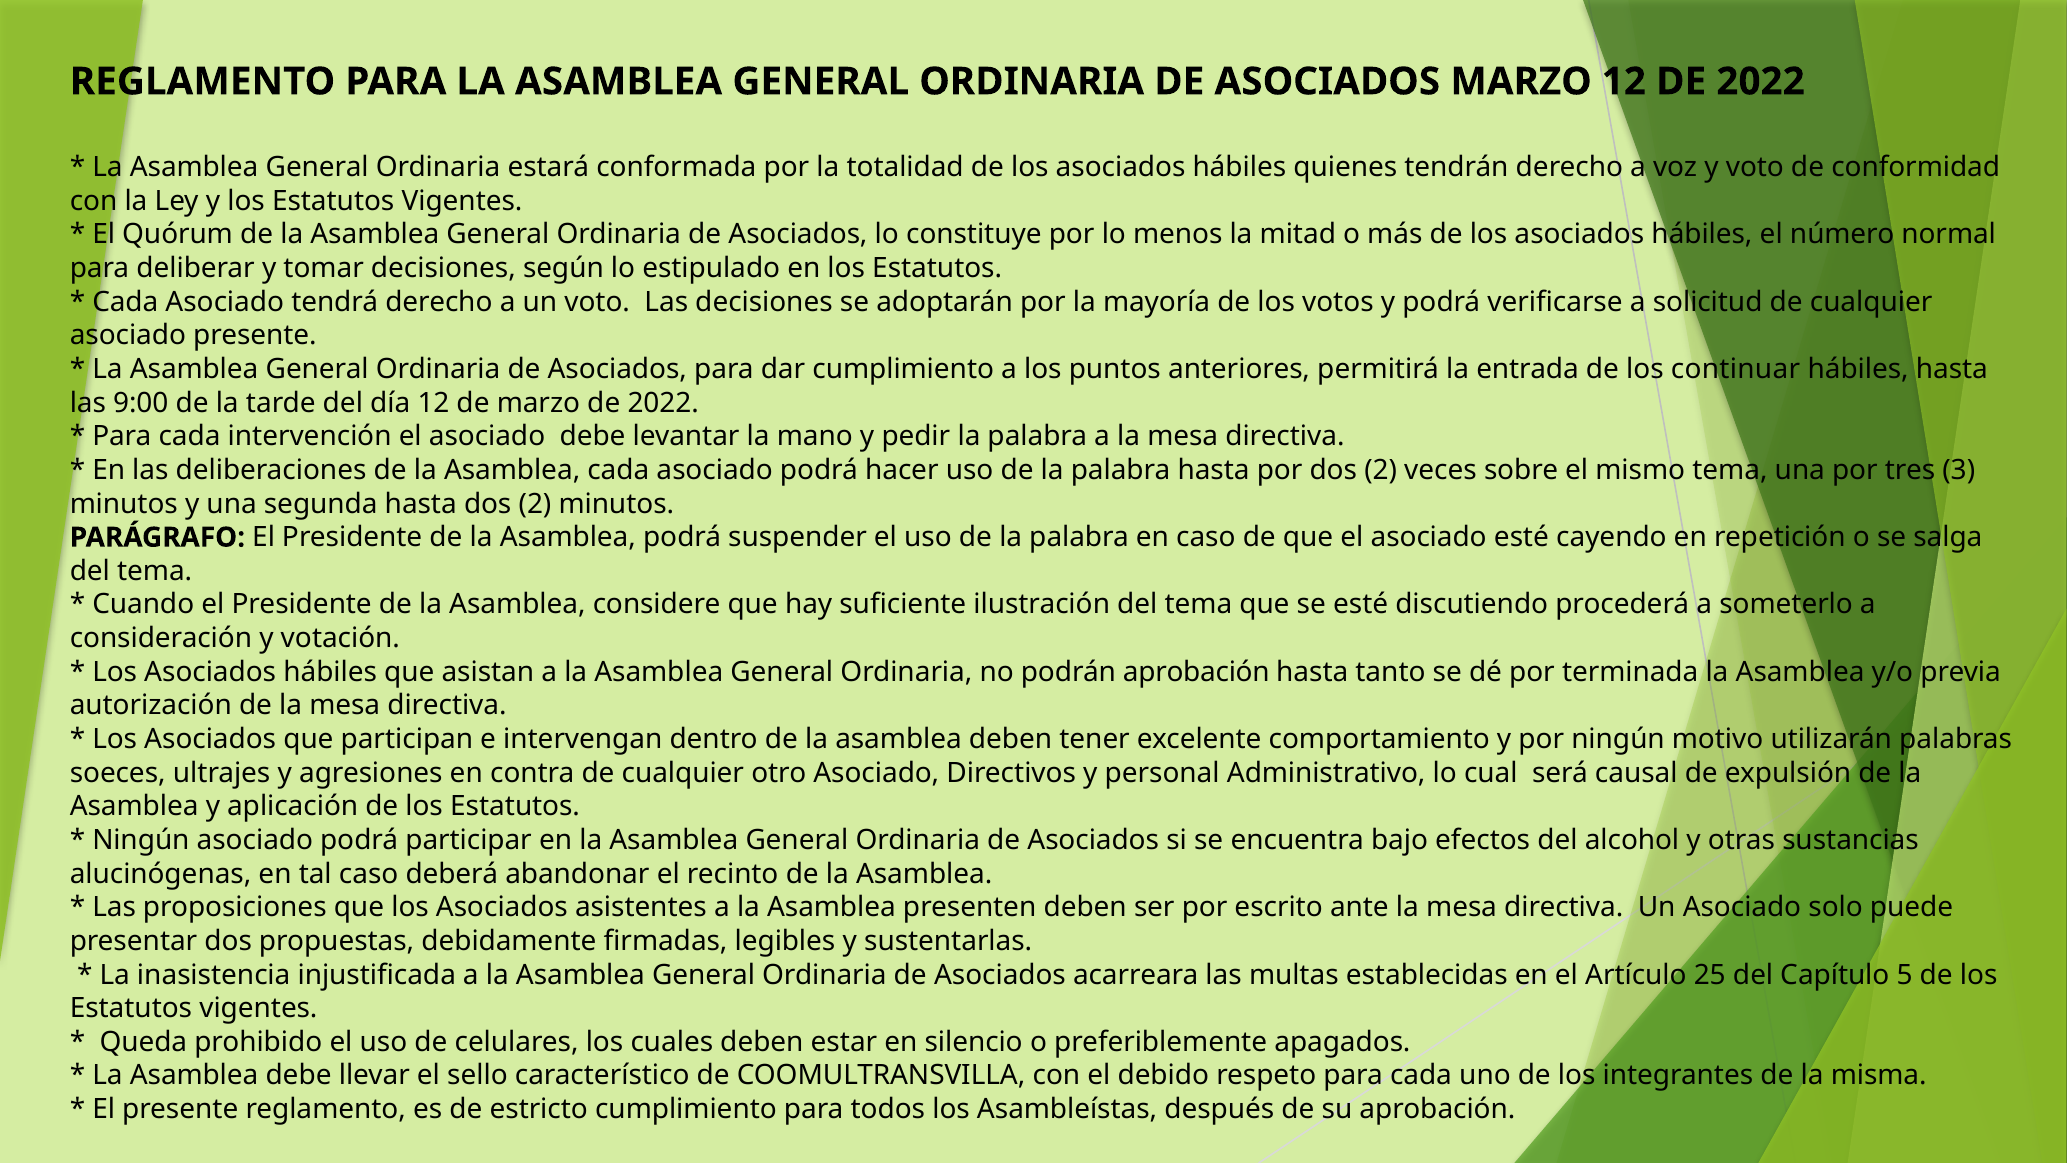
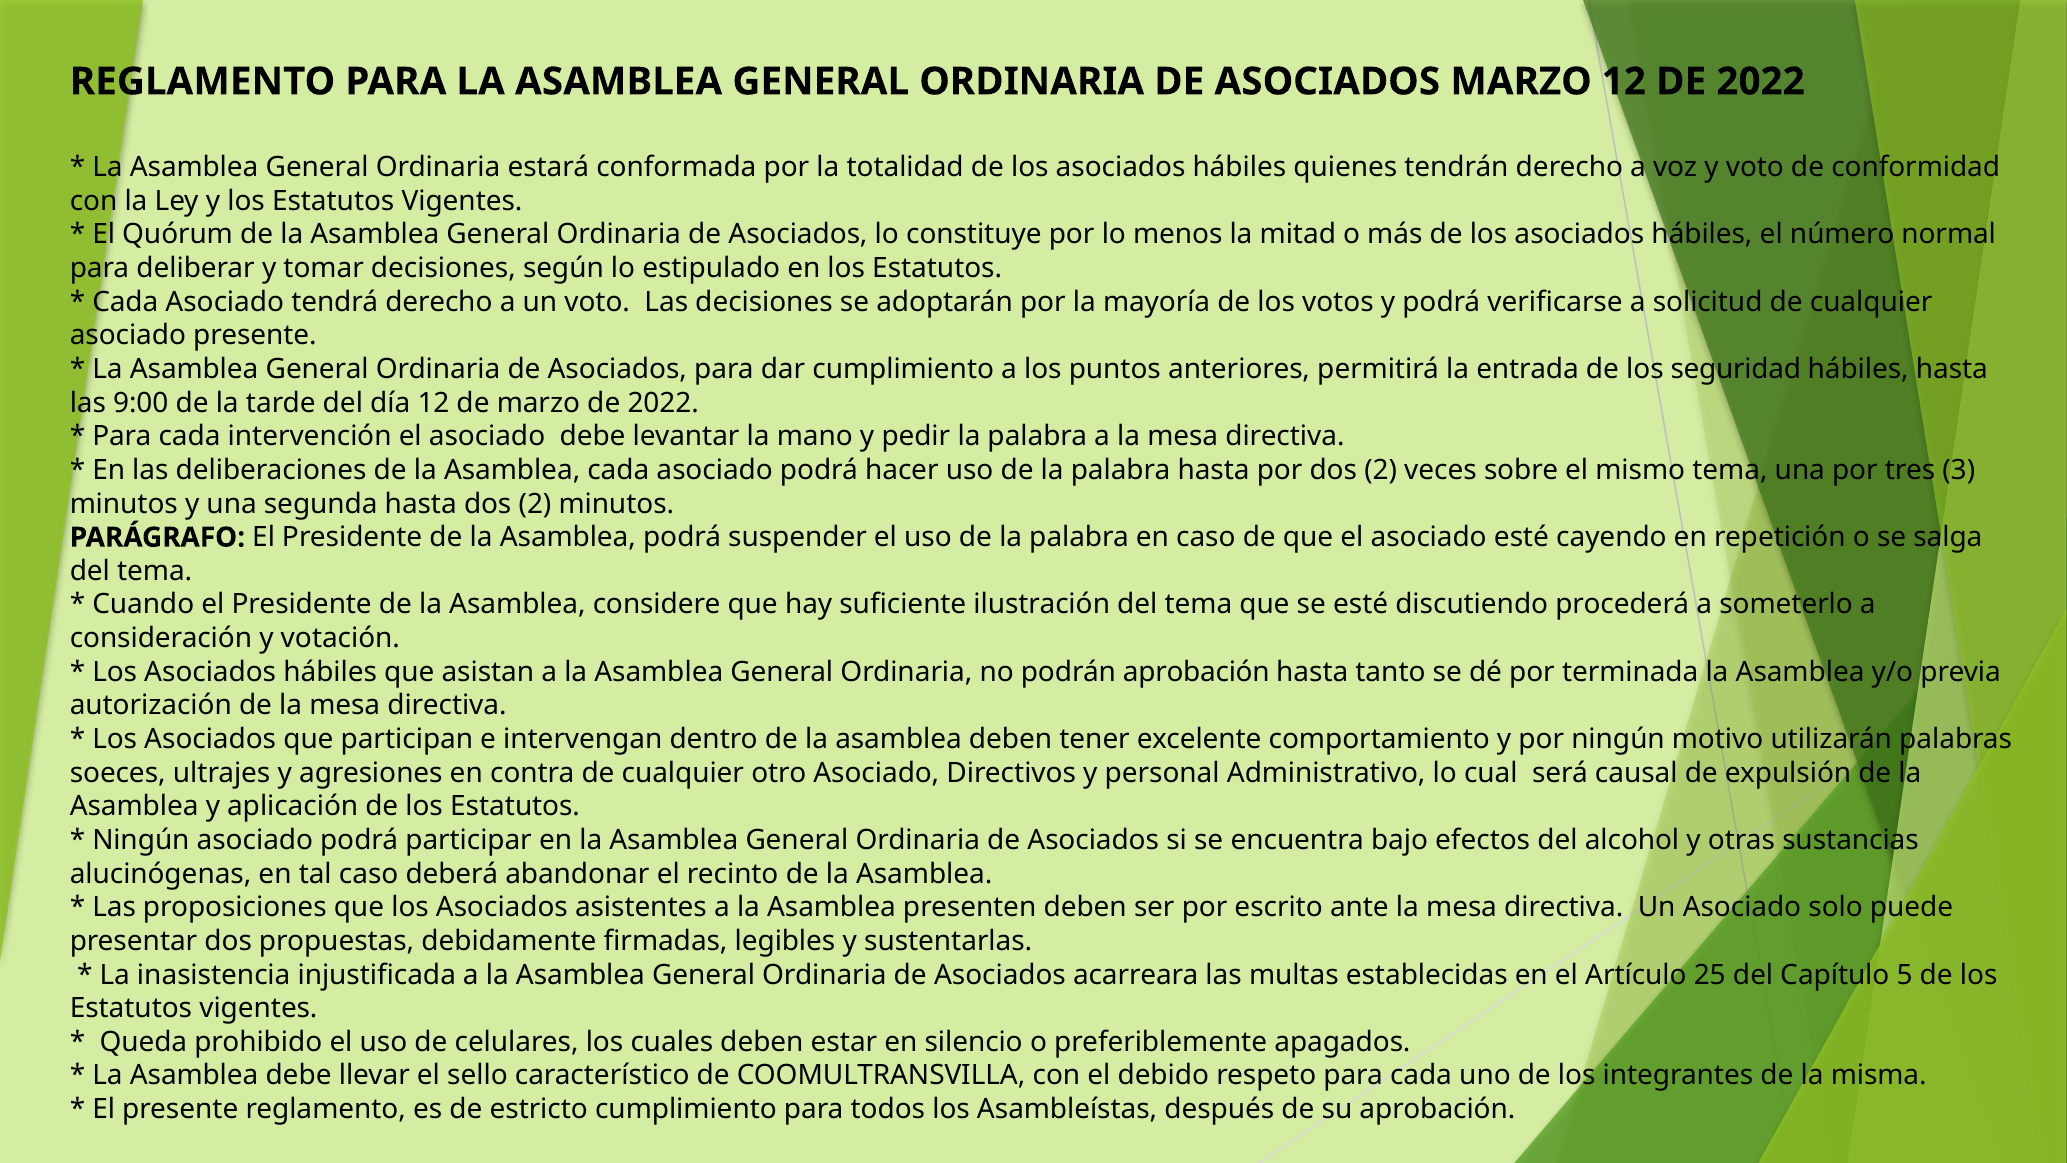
continuar: continuar -> seguridad (1736, 369)
